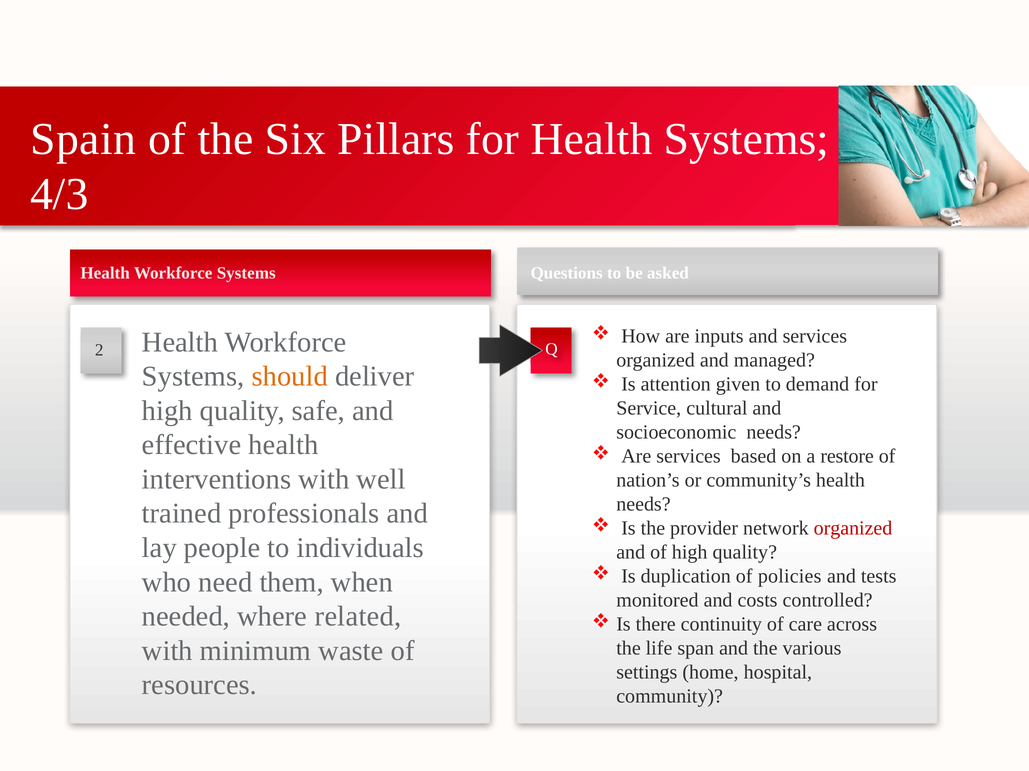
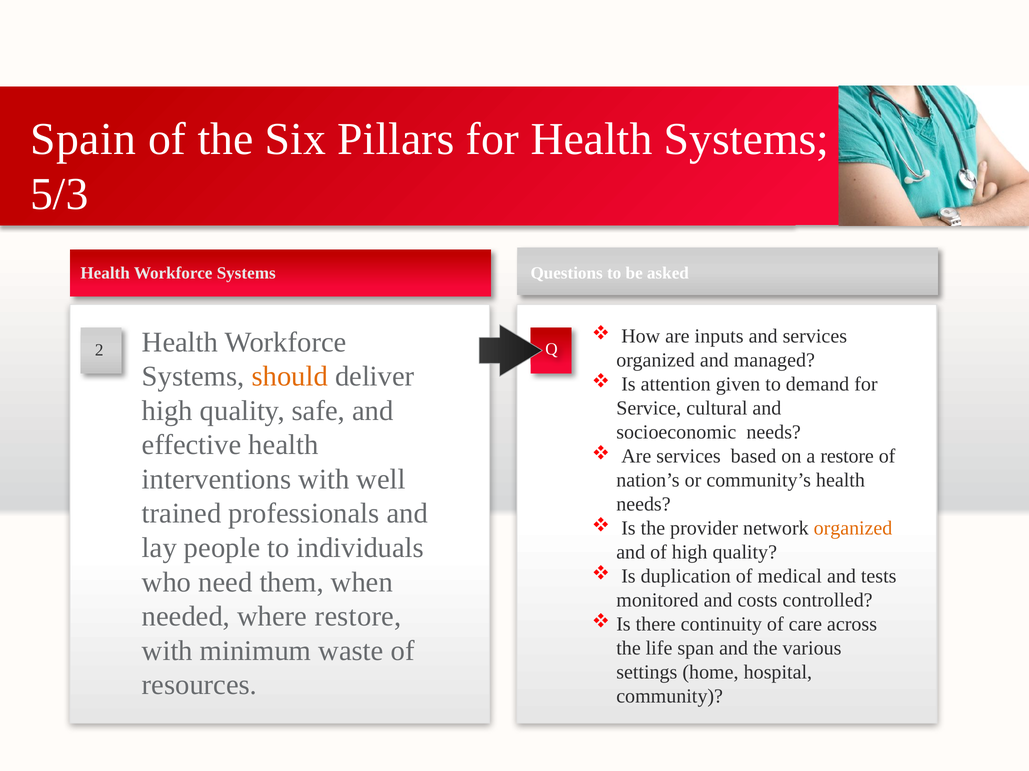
4/3: 4/3 -> 5/3 (59, 194)
organized colour: red -> orange (853, 529)
policies: policies -> medical (790, 577)
where related: related -> restore (358, 617)
